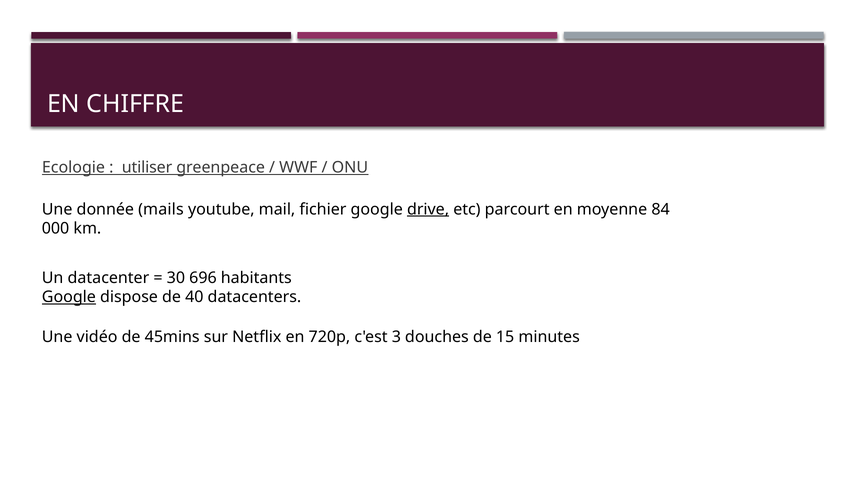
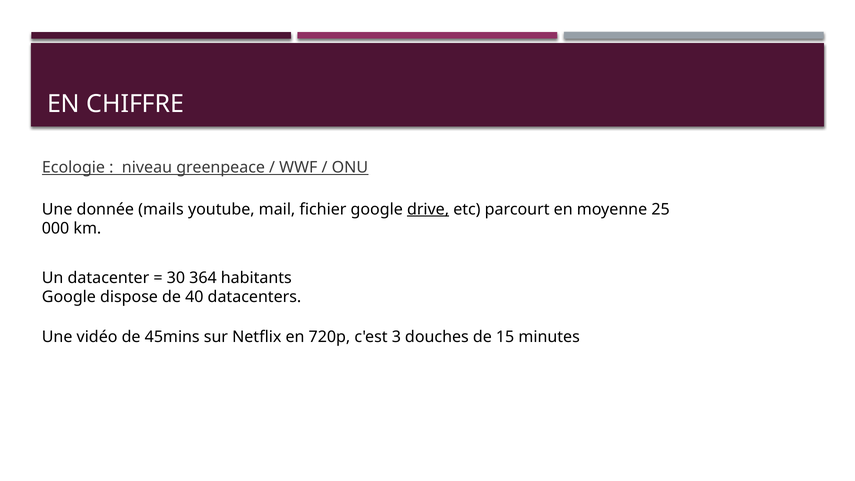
utiliser: utiliser -> niveau (147, 167)
84: 84 -> 25 (661, 209)
696: 696 -> 364 (203, 278)
Google underline: present -> none (69, 297)
